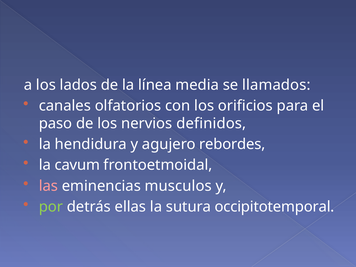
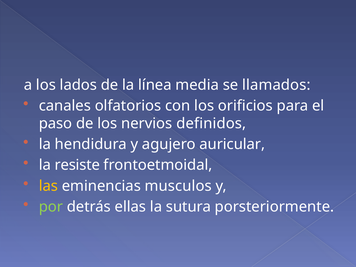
rebordes: rebordes -> auricular (232, 144)
cavum: cavum -> resiste (77, 165)
las colour: pink -> yellow (48, 186)
occipitotemporal: occipitotemporal -> porsteriormente (274, 207)
